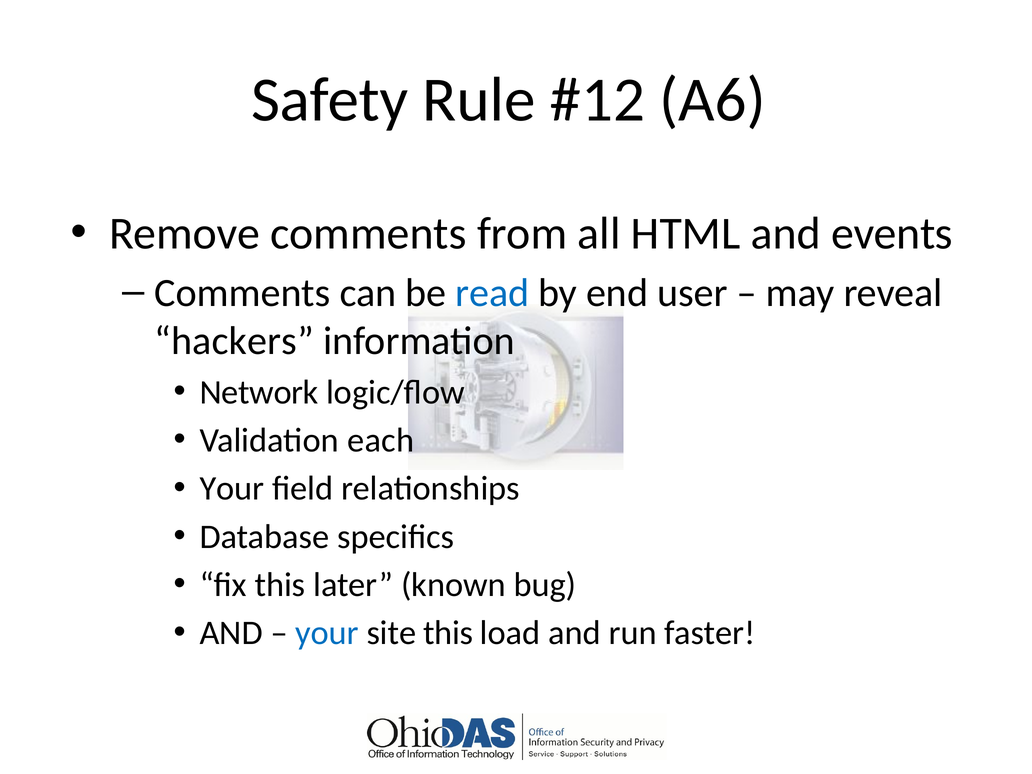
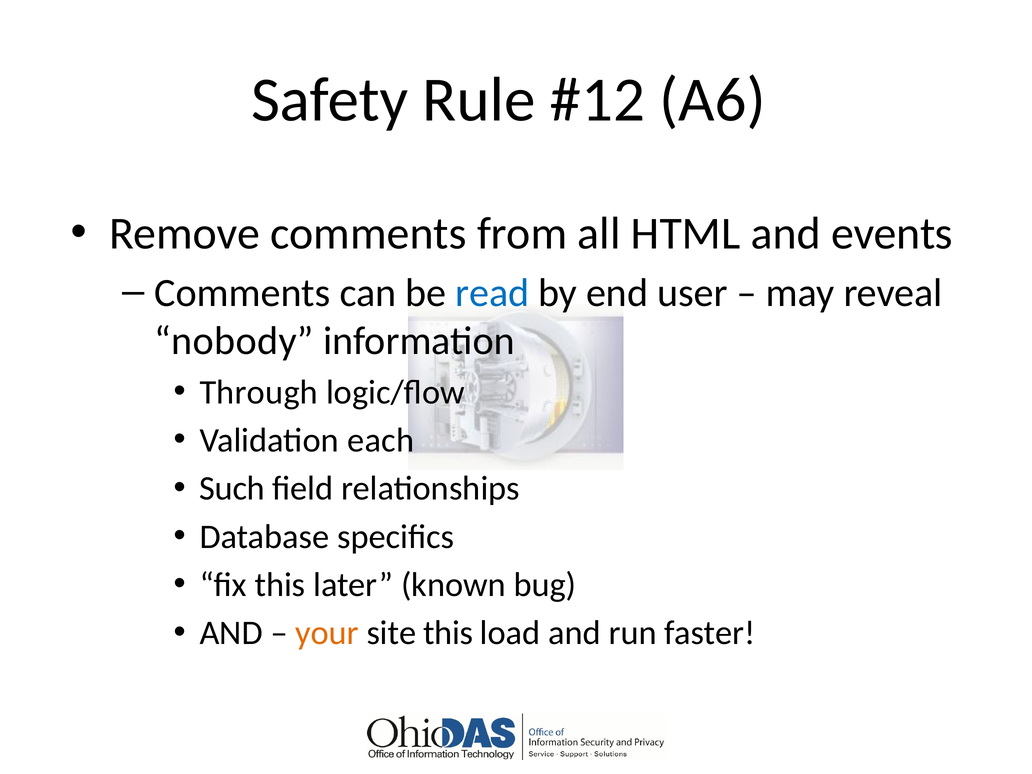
hackers: hackers -> nobody (234, 341)
Network: Network -> Through (259, 392)
Your: Your -> Such (232, 489)
your colour: blue -> orange (327, 633)
